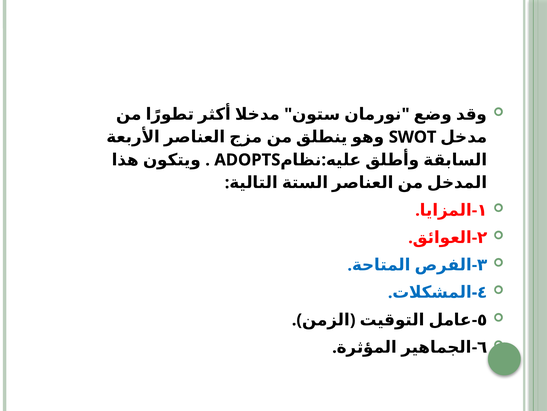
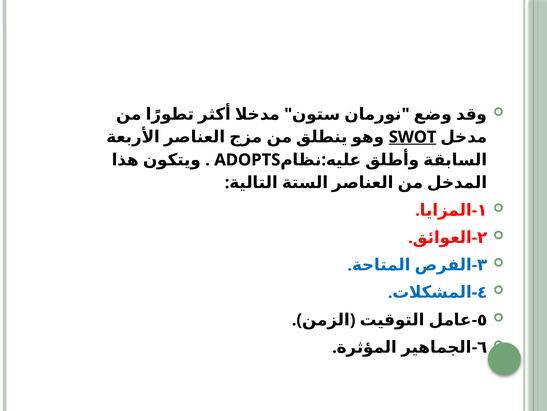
SWOT underline: none -> present (413, 137)
